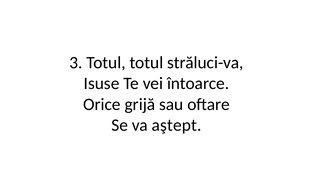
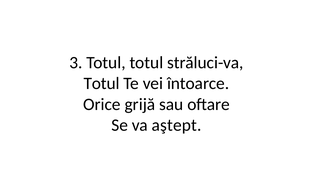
Isuse: Isuse -> Totul (102, 84)
